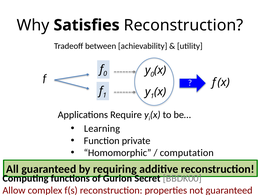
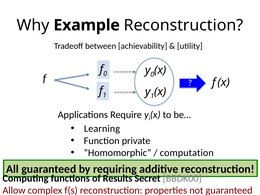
Satisfies: Satisfies -> Example (87, 25)
Gurion: Gurion -> Results (118, 178)
